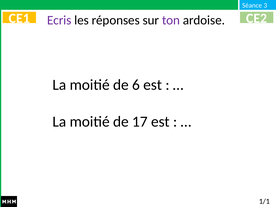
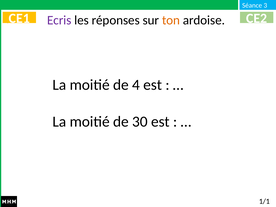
ton colour: purple -> orange (171, 20)
6: 6 -> 4 (136, 85)
17: 17 -> 30 (140, 122)
